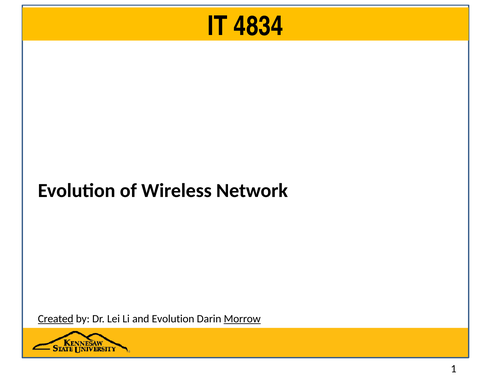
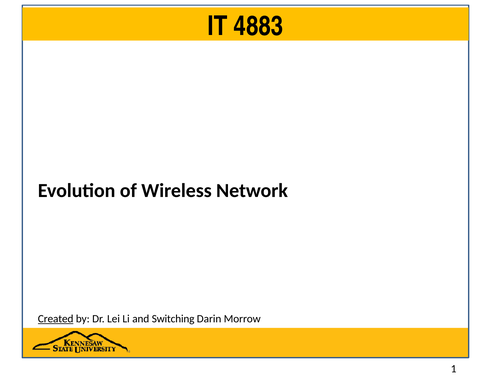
4834: 4834 -> 4883 (258, 26)
and Evolution: Evolution -> Switching (173, 318)
Morrow underline: present -> none (242, 318)
